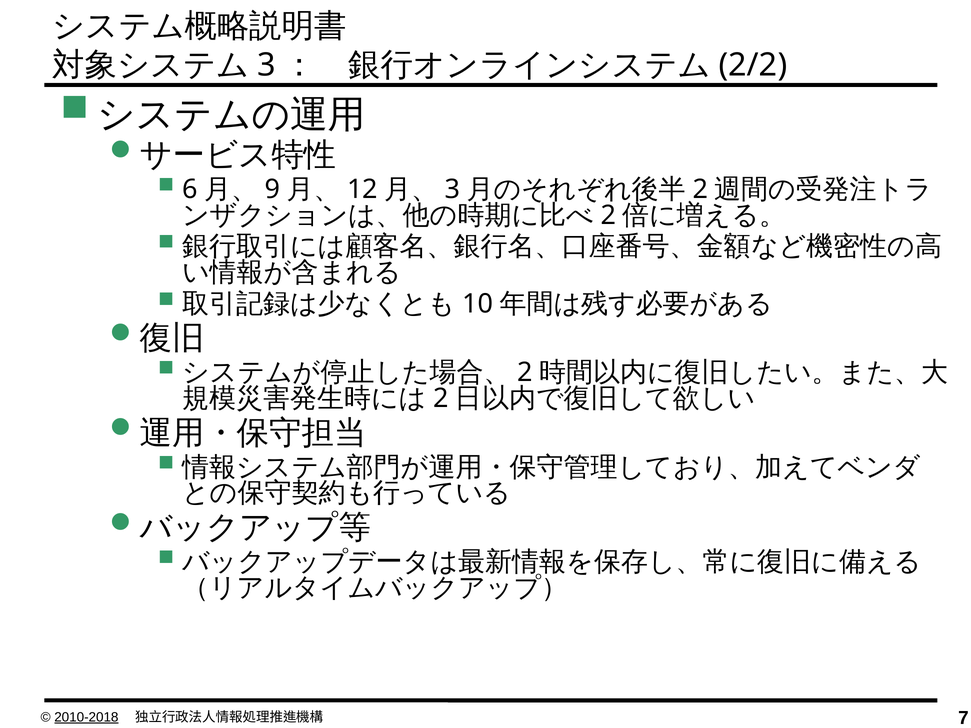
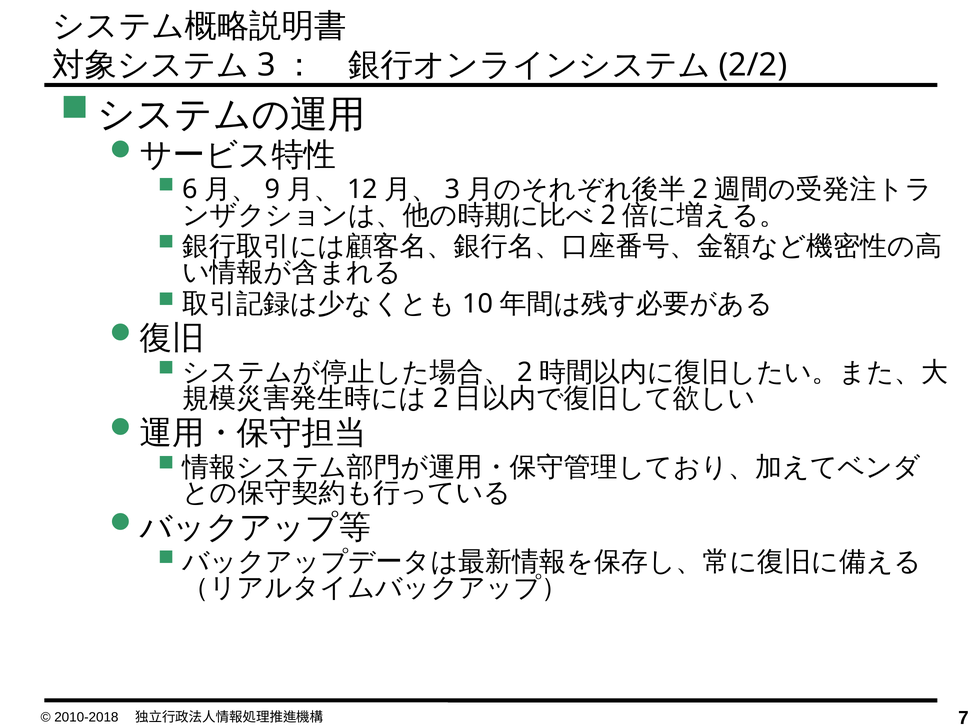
2010-2018 underline: present -> none (86, 717)
